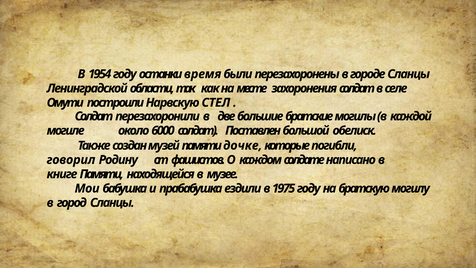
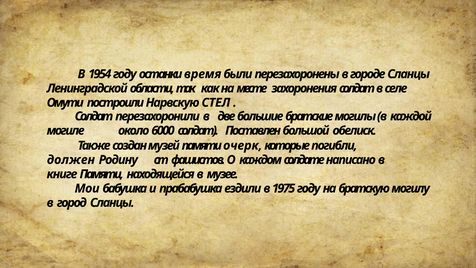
дочке: дочке -> очерк (243, 145)
говорил: говорил -> должен (71, 160)
